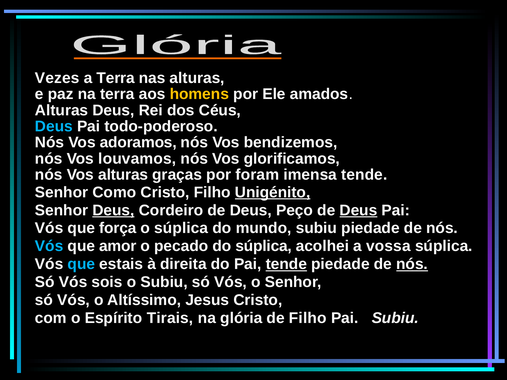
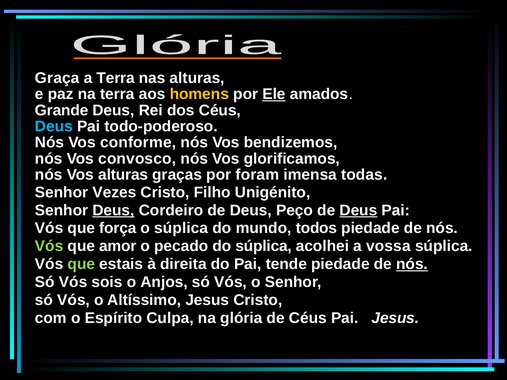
Vezes: Vezes -> Graça (57, 78)
Ele underline: none -> present (274, 94)
Alturas: Alturas -> Grande (62, 110)
adoramos: adoramos -> conforme (138, 143)
louvamos: louvamos -> convosco (137, 159)
imensa tende: tende -> todas (364, 175)
Como: Como -> Vezes (114, 192)
Unigénito underline: present -> none (273, 192)
mundo subiu: subiu -> todos (316, 228)
Vós colour: light blue -> light green (49, 246)
que colour: light blue -> light green (81, 264)
tende underline: present -> none (286, 264)
o Subiu: Subiu -> Anjos (164, 282)
Tirais: Tirais -> Culpa (170, 318)
de Filho: Filho -> Céus (308, 318)
Pai Subiu: Subiu -> Jesus (395, 318)
